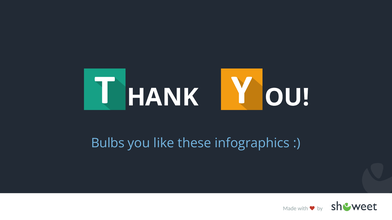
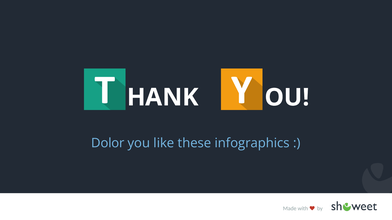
Bulbs: Bulbs -> Dolor (108, 143)
